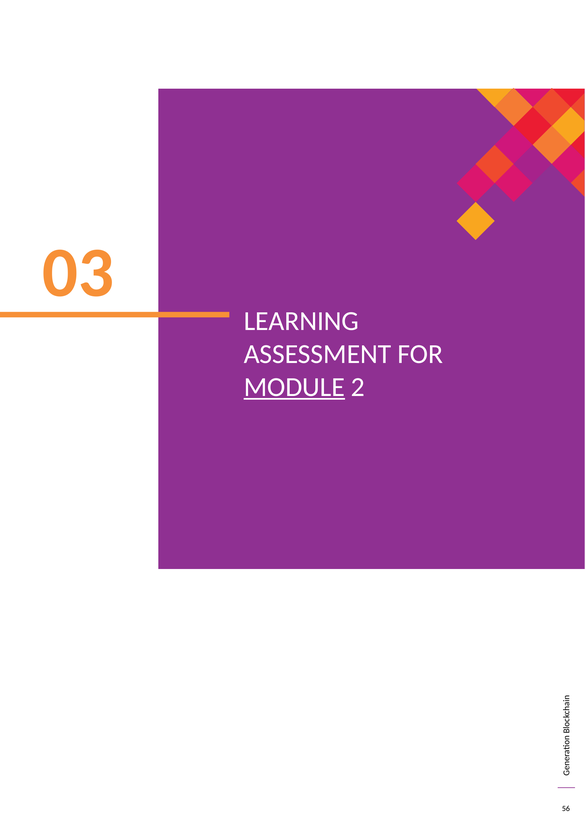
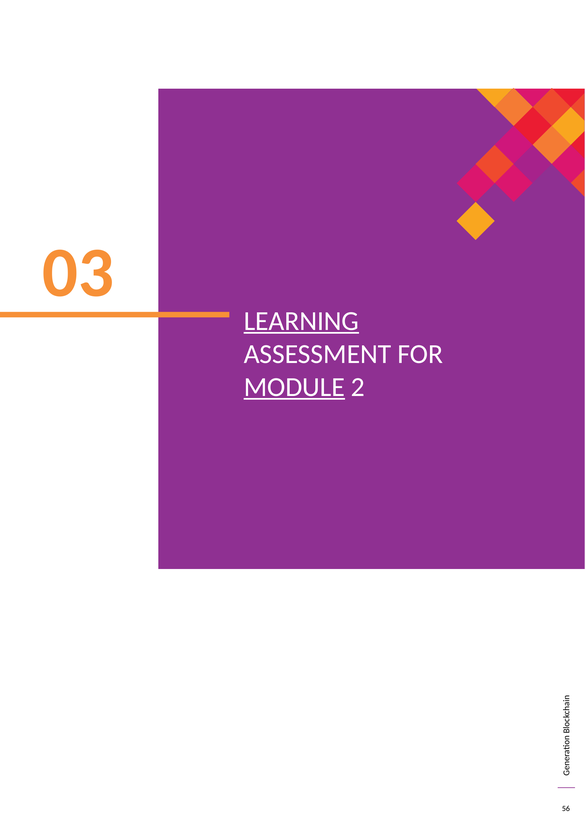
LEARNING underline: none -> present (301, 321)
